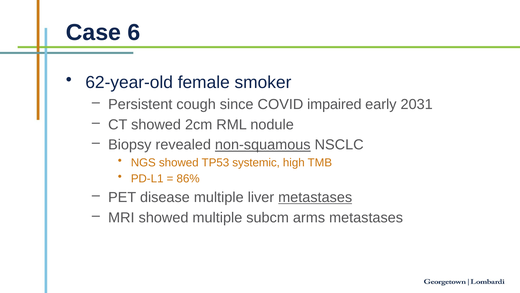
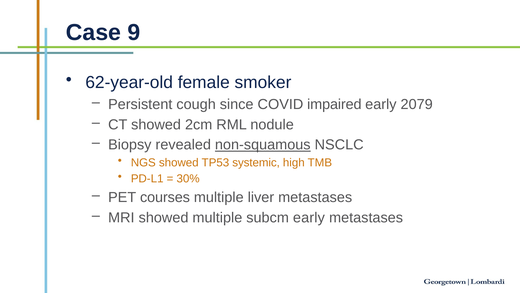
6: 6 -> 9 (134, 33)
2031: 2031 -> 2079 (417, 104)
86%: 86% -> 30% (188, 179)
disease: disease -> courses (165, 197)
metastases underline: present -> none (315, 197)
subcm arms: arms -> early (309, 218)
